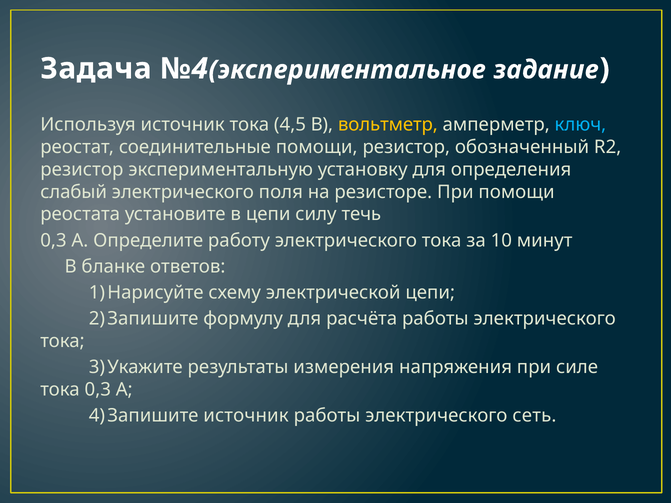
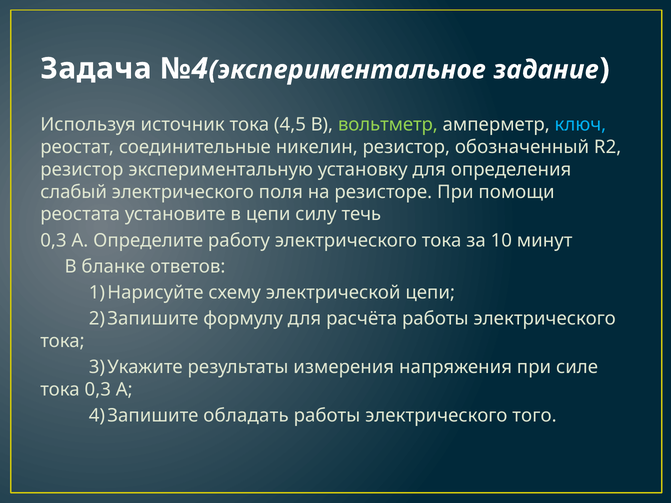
вольтметр colour: yellow -> light green (388, 125)
соединительные помощи: помощи -> никелин (317, 147)
источник: источник -> обладать (246, 416)
сеть: сеть -> того (535, 416)
